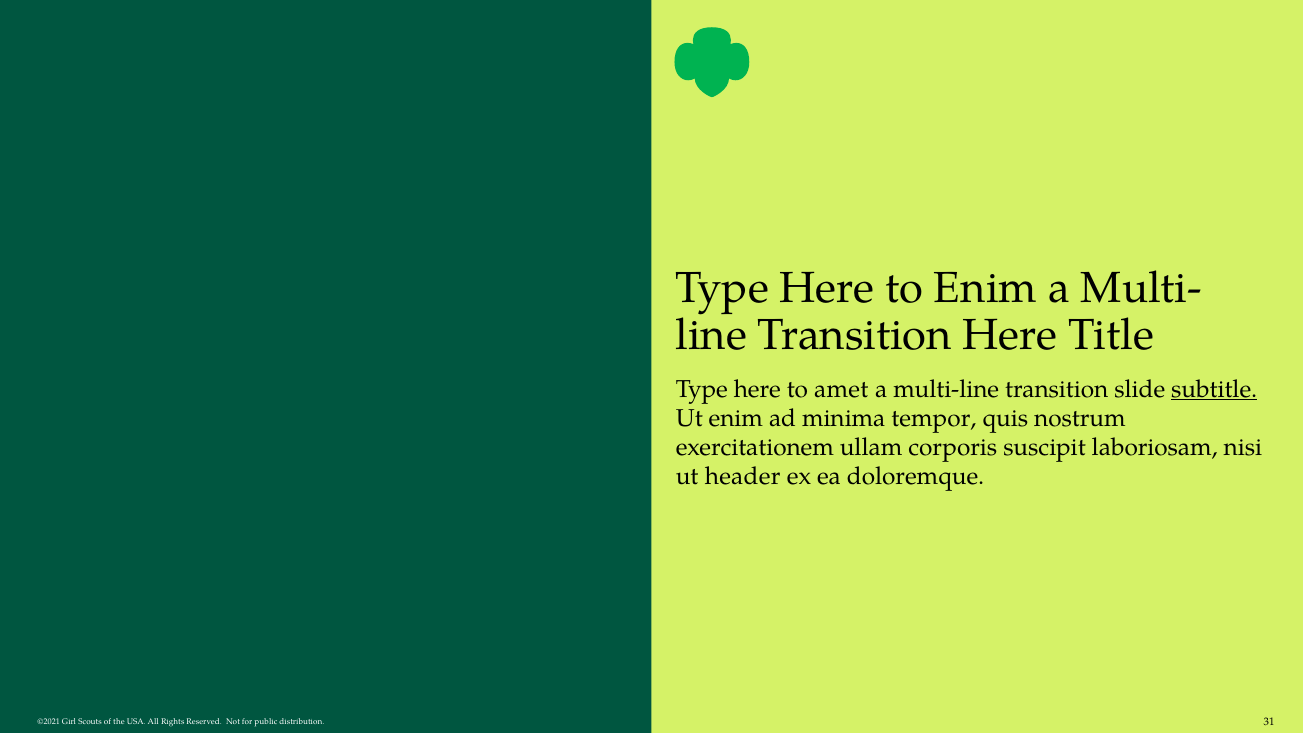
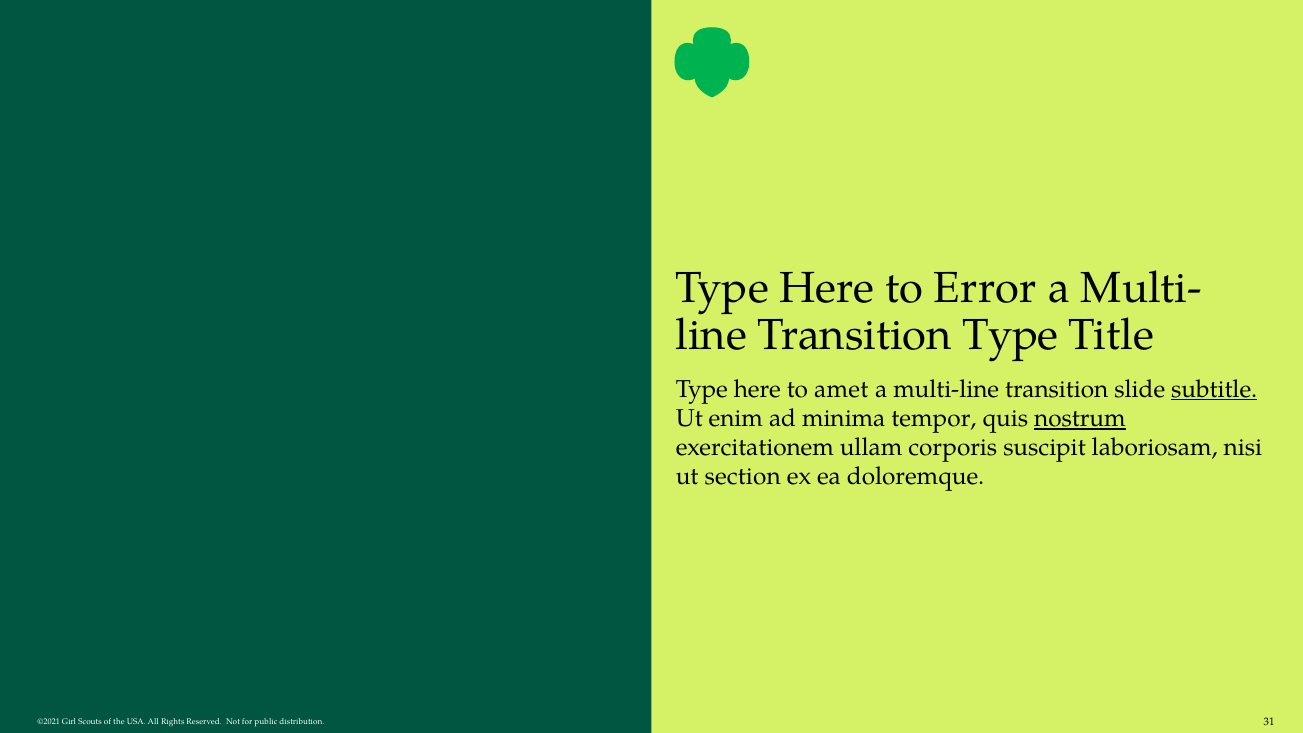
to Enim: Enim -> Error (985, 288)
Transition Here: Here -> Type (1010, 335)
nostrum underline: none -> present (1080, 418)
header: header -> section (743, 477)
